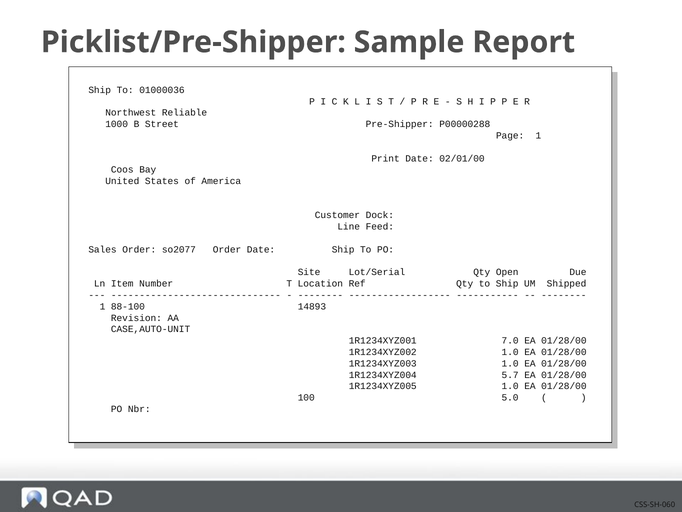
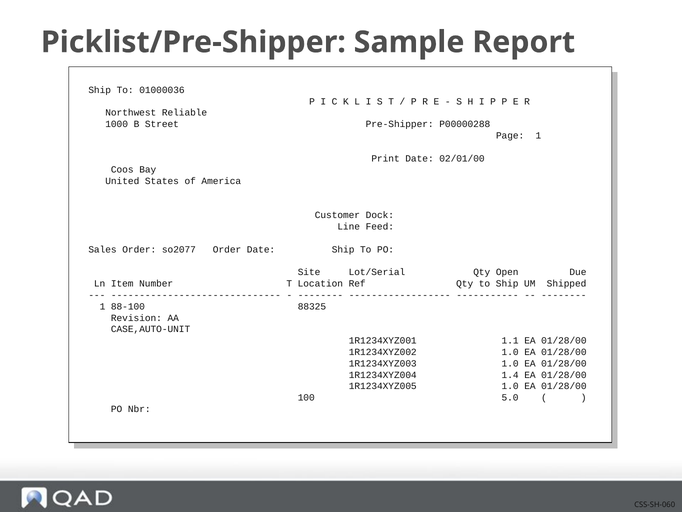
14893: 14893 -> 88325 (312, 306)
7.0: 7.0 -> 1.1 (510, 340)
5.7: 5.7 -> 1.4 (510, 375)
